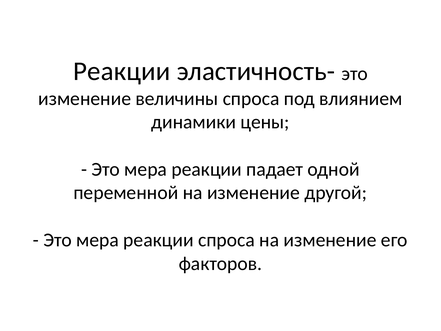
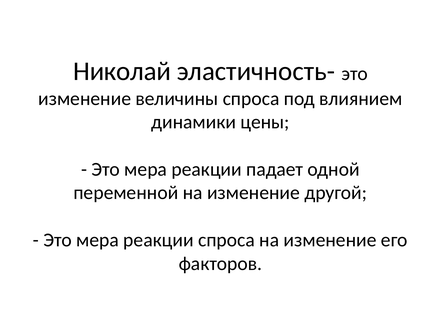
Реакции: Реакции -> Николай (122, 71)
